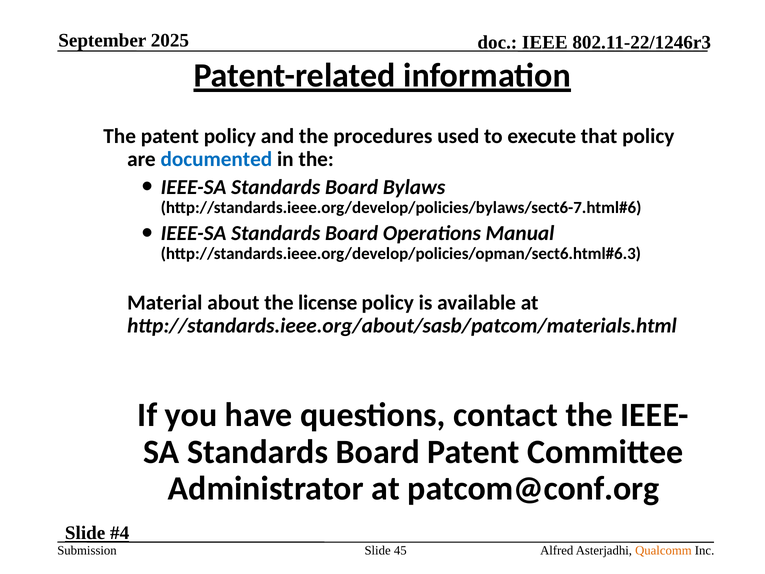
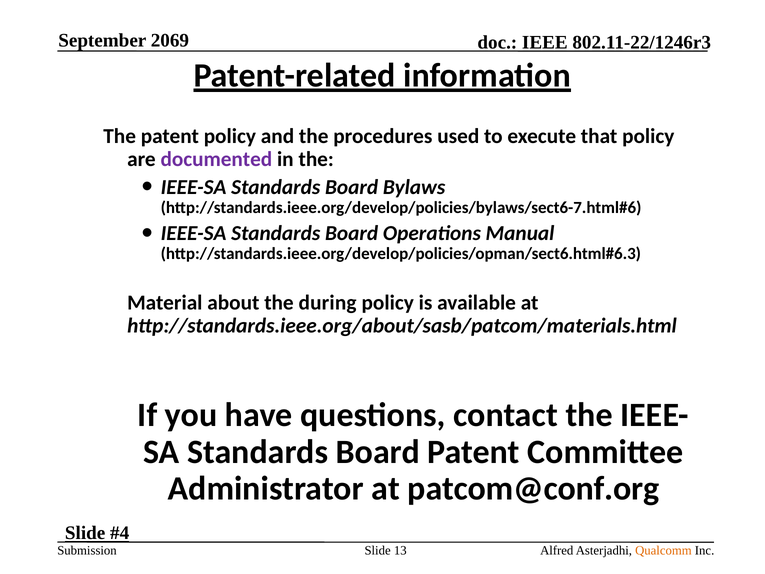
2025: 2025 -> 2069 (170, 41)
documented colour: blue -> purple (216, 159)
license: license -> during (328, 303)
45: 45 -> 13 (400, 550)
